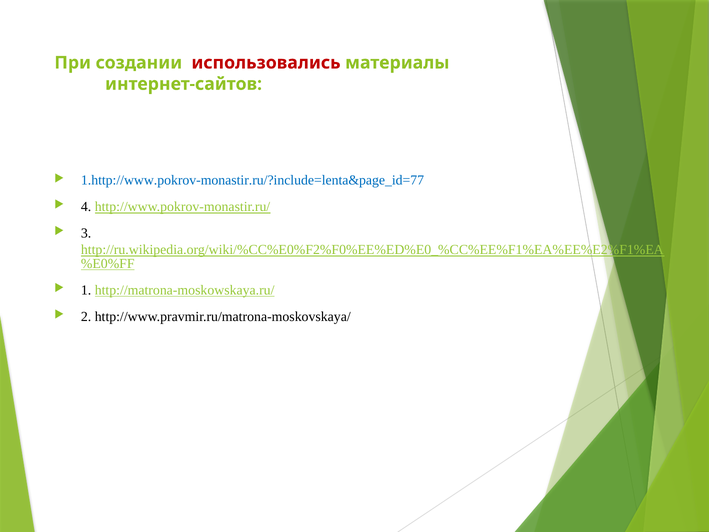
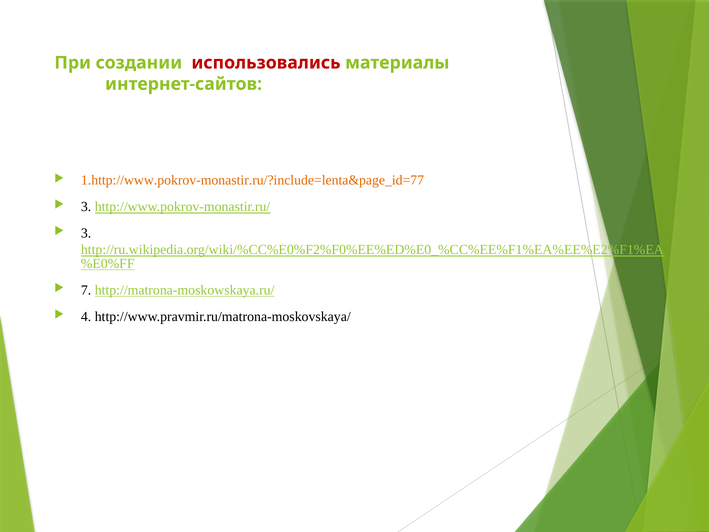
1.http://www.pokrov-monastir.ru/?include=lenta&page_id=77 colour: blue -> orange (253, 180)
4: 4 -> 3 (86, 207)
1: 1 -> 7 (86, 290)
2: 2 -> 4 (86, 316)
